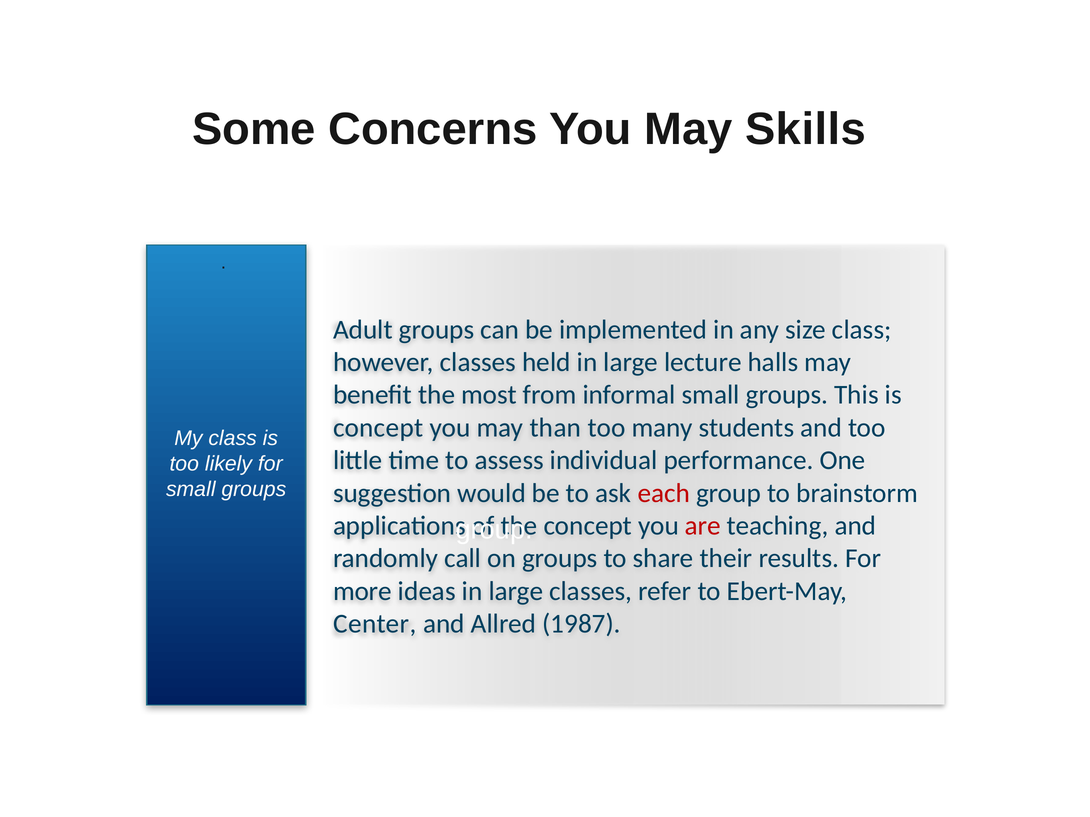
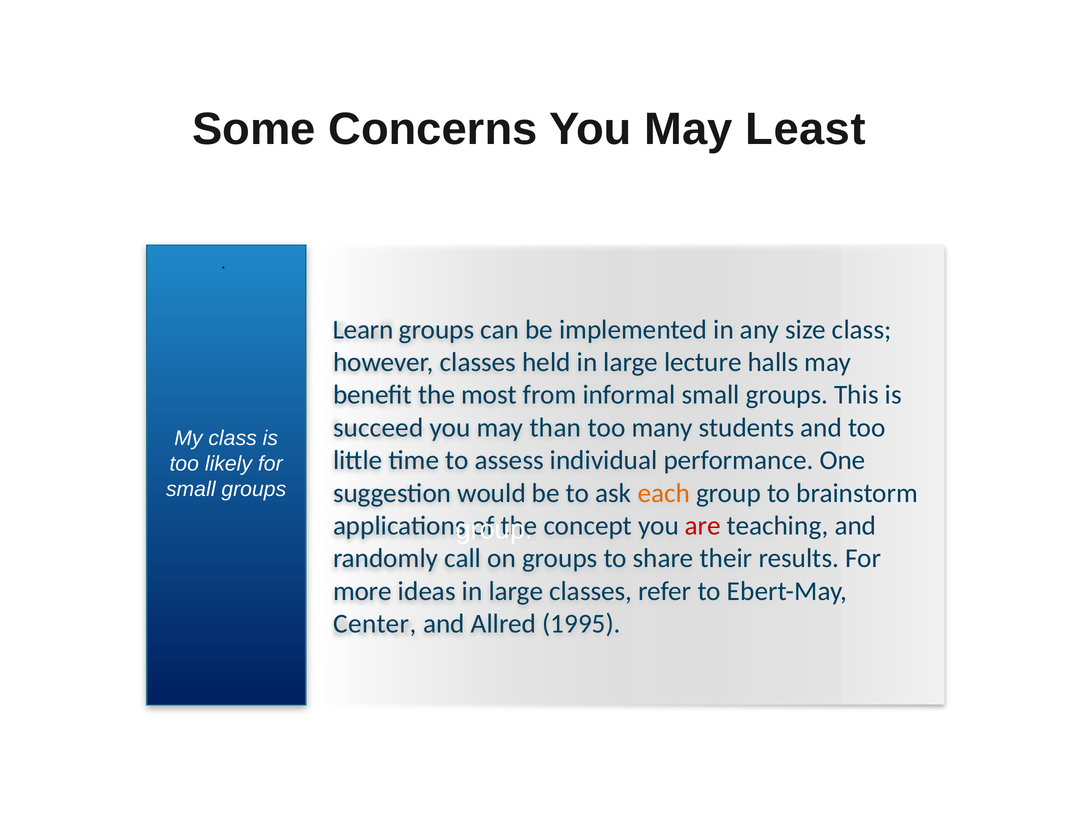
Skills: Skills -> Least (806, 129)
Adult: Adult -> Learn (363, 330)
concept: concept -> succeed (378, 428)
each colour: red -> orange (664, 493)
1987: 1987 -> 1995 (581, 624)
